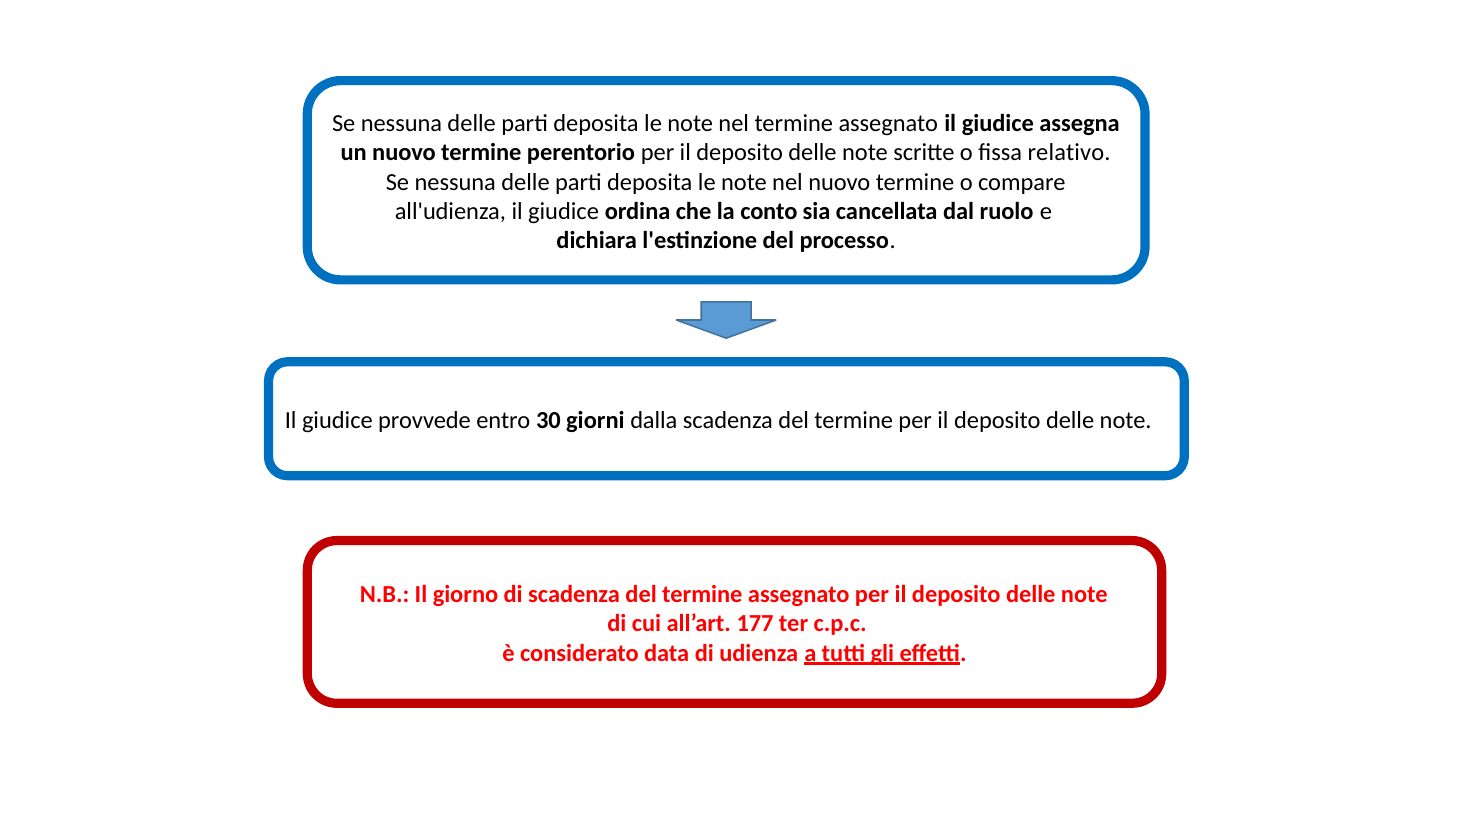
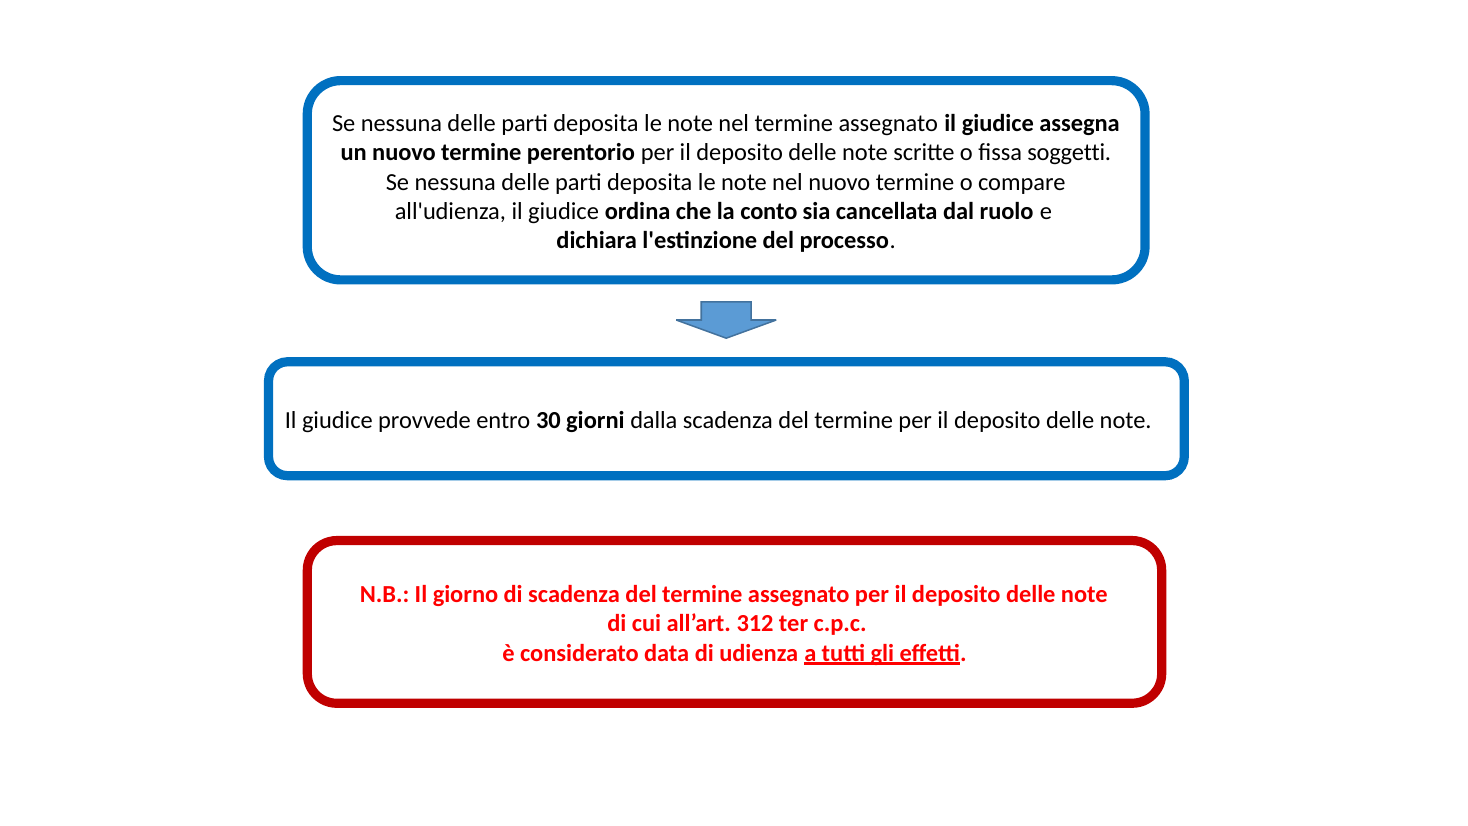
relativo: relativo -> soggetti (1069, 153)
177: 177 -> 312 (755, 623)
